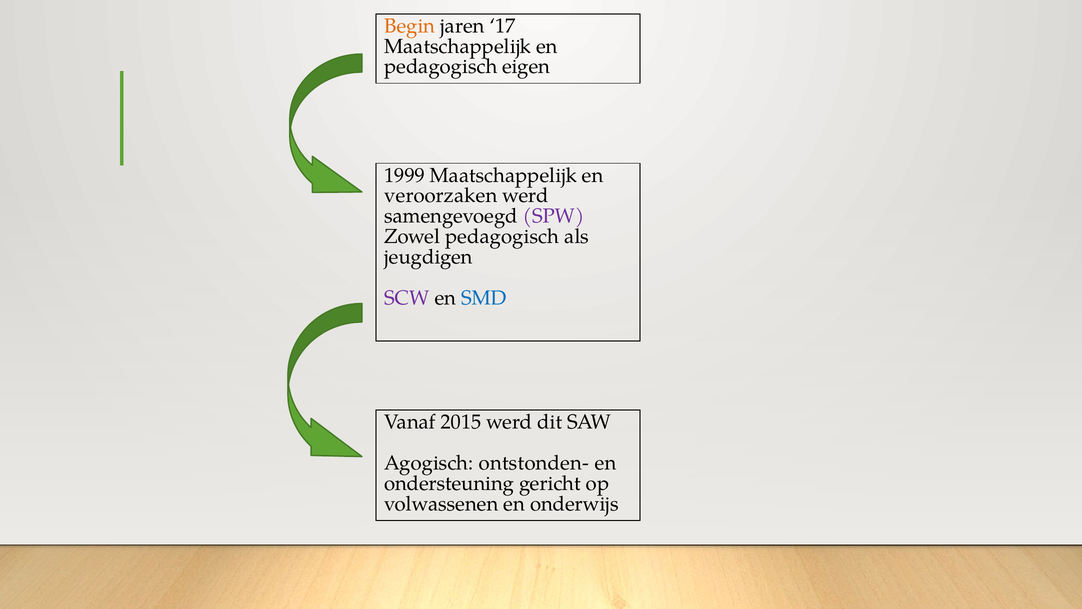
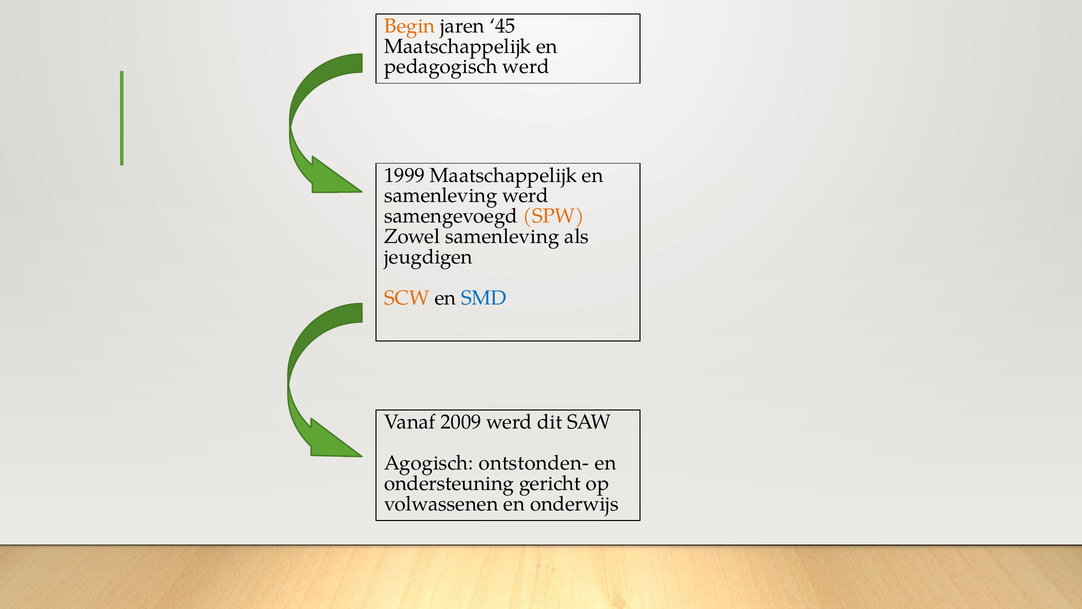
17: 17 -> 45 (503, 26)
pedagogisch eigen: eigen -> werd (526, 67)
veroorzaken: veroorzaken -> samenleving (441, 196)
SPW colour: purple -> orange (554, 216)
Zowel pedagogisch: pedagogisch -> samenleving (502, 236)
SCW colour: purple -> orange (407, 298)
2015: 2015 -> 2009 (461, 422)
